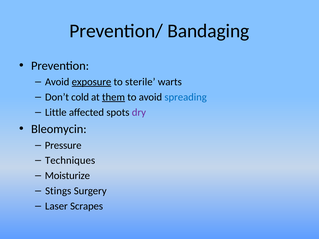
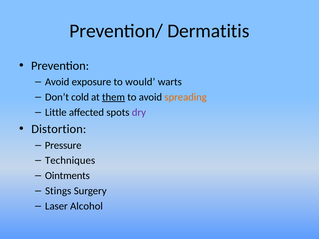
Bandaging: Bandaging -> Dermatitis (208, 31)
exposure underline: present -> none (92, 82)
sterile: sterile -> would (140, 82)
spreading colour: blue -> orange (186, 97)
Bleomycin: Bleomycin -> Distortion (59, 129)
Moisturize: Moisturize -> Ointments (67, 176)
Scrapes: Scrapes -> Alcohol (87, 206)
